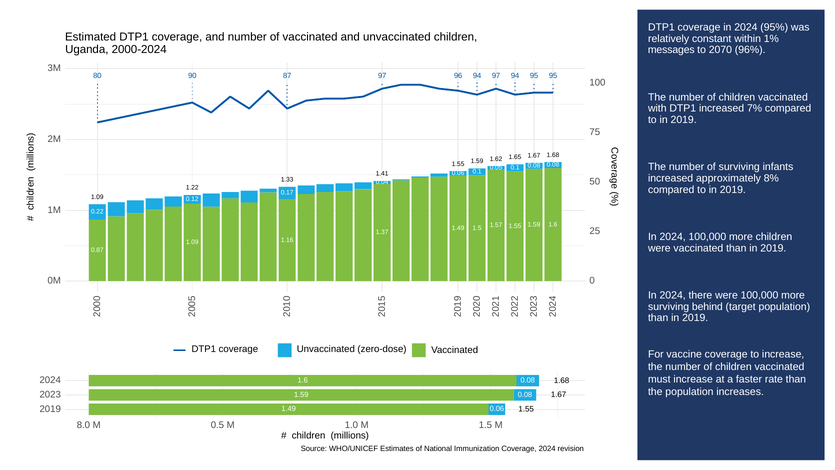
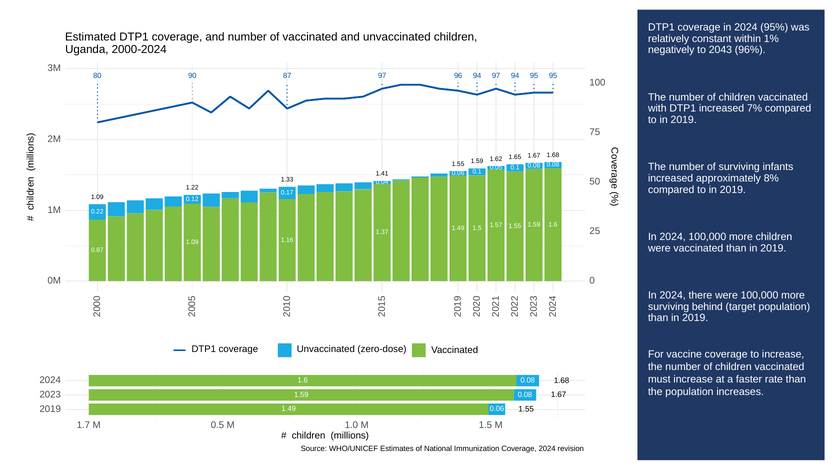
messages: messages -> negatively (671, 50)
2070: 2070 -> 2043 (720, 50)
8.0: 8.0 -> 1.7 (83, 425)
